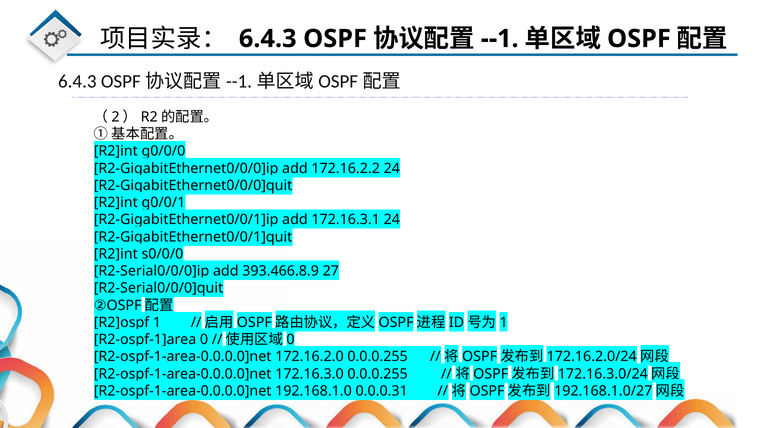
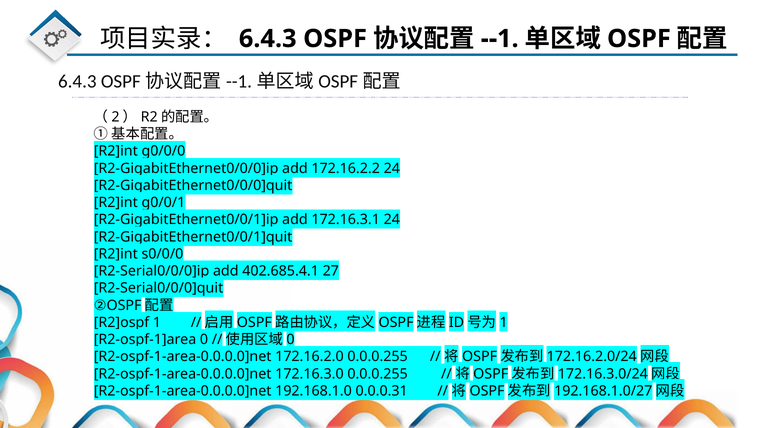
393.466.8.9: 393.466.8.9 -> 402.685.4.1 (281, 271)
